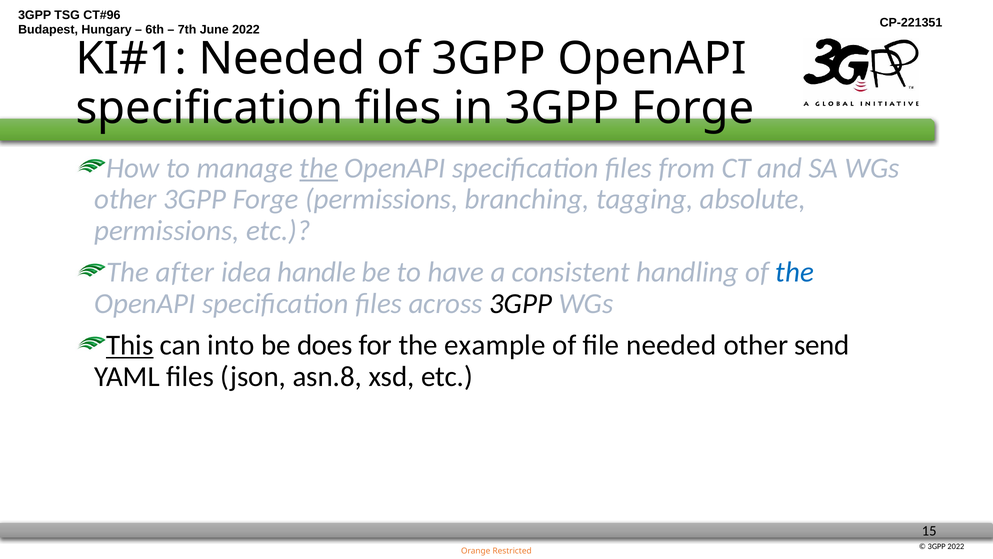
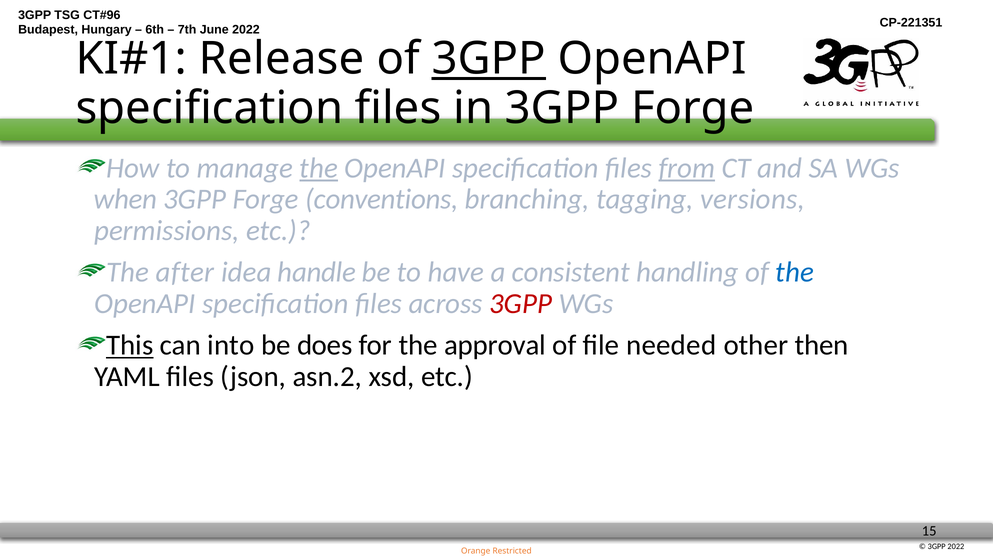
Needed: Needed -> Release (282, 59)
3GPP underline: none -> present (489, 59)
from underline: none -> present (687, 168)
other: other -> when (126, 199)
Forge permissions: permissions -> conventions (382, 199)
absolute: absolute -> versions (753, 199)
3GPP colour: black -> red (521, 303)
example: example -> approval (495, 345)
send: send -> then (822, 345)
asn.8: asn.8 -> asn.2 (327, 376)
